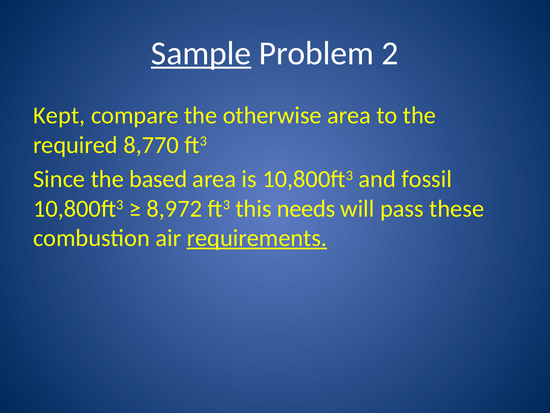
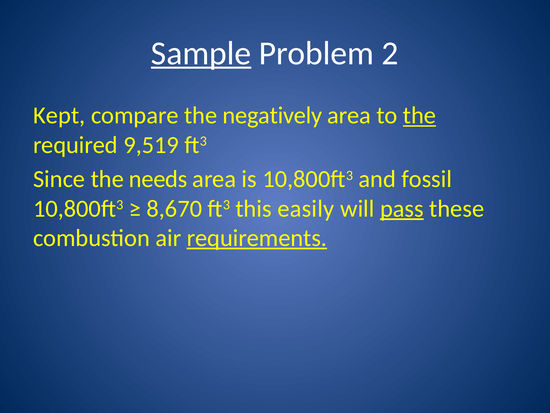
otherwise: otherwise -> negatively (272, 115)
the underline: none -> present (420, 115)
8,770: 8,770 -> 9,519 (151, 145)
based: based -> needs (158, 179)
8,972: 8,972 -> 8,670 (174, 208)
needs: needs -> easily (306, 208)
pass underline: none -> present (402, 208)
